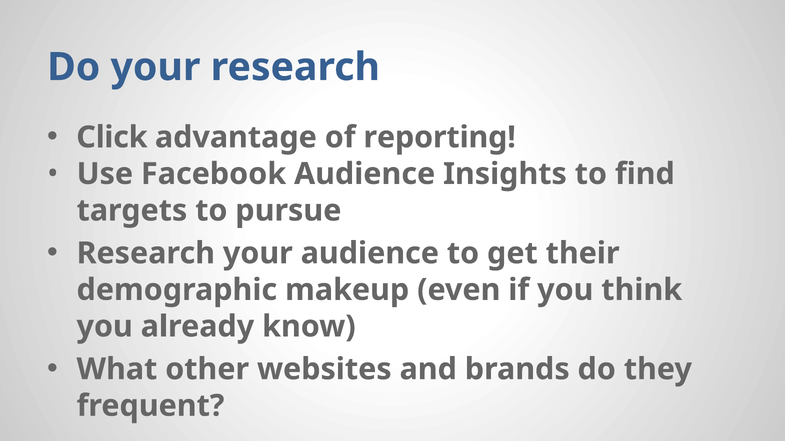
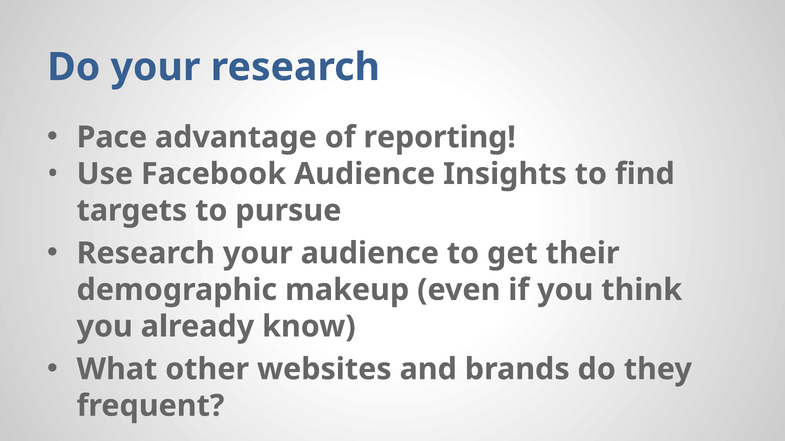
Click: Click -> Pace (112, 137)
